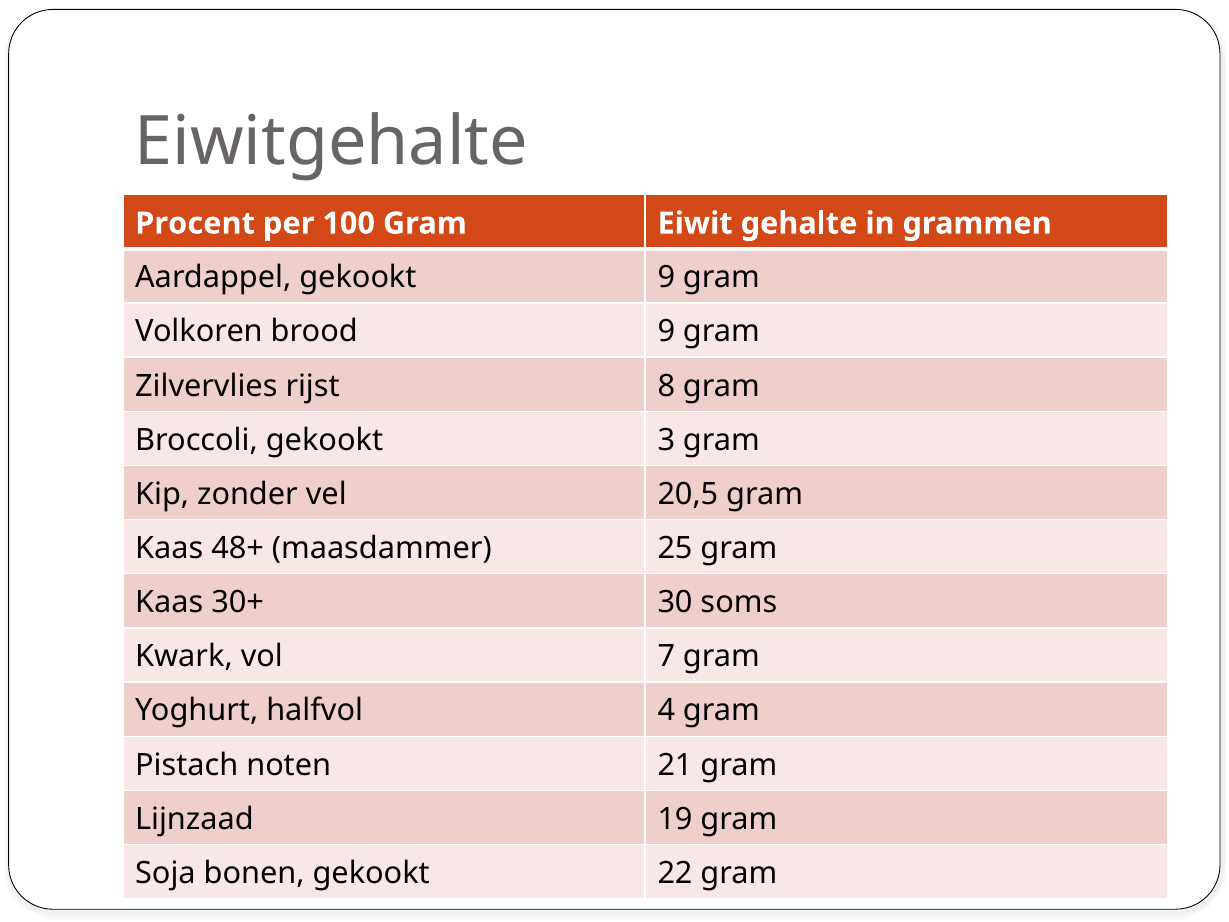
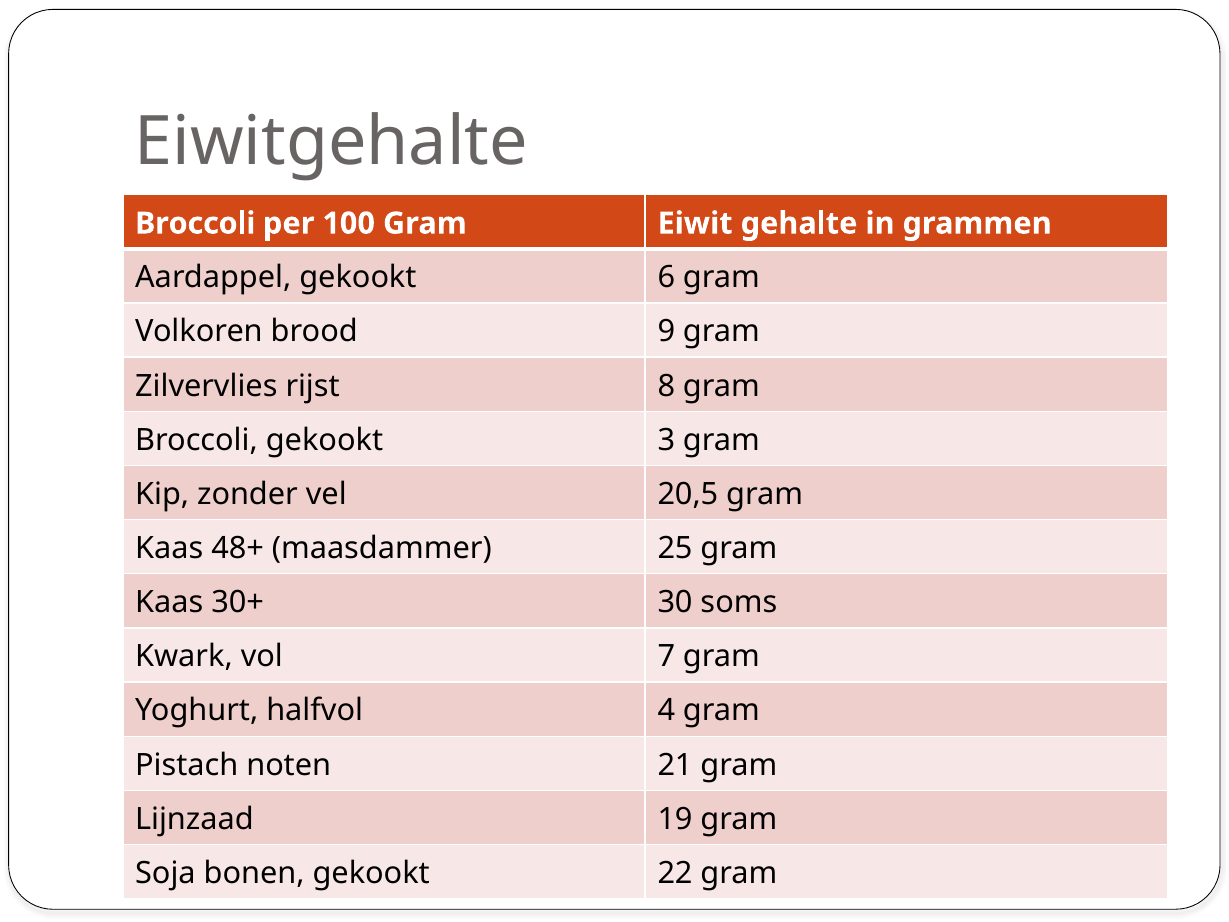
Procent: Procent -> Broccoli (195, 223)
gekookt 9: 9 -> 6 (666, 278)
